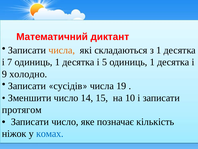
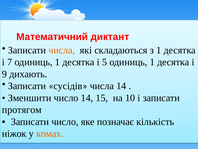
холодно: холодно -> дихають (28, 74)
числа 19: 19 -> 14 (121, 86)
комах colour: blue -> orange (50, 133)
